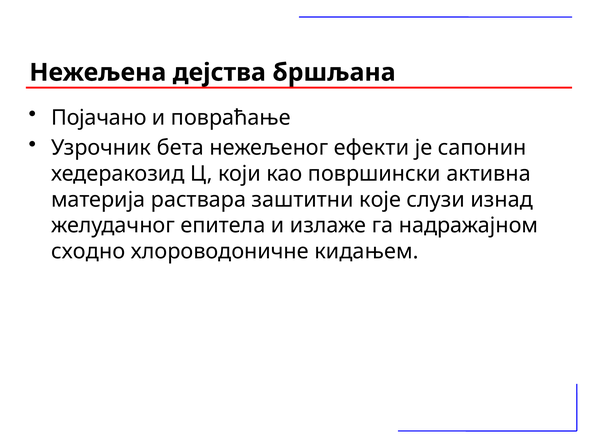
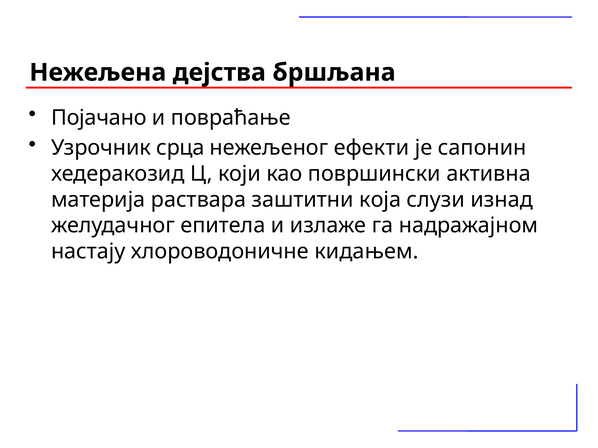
бета: бета -> срца (180, 148)
које: које -> која (380, 200)
сходно: сходно -> настају (88, 252)
